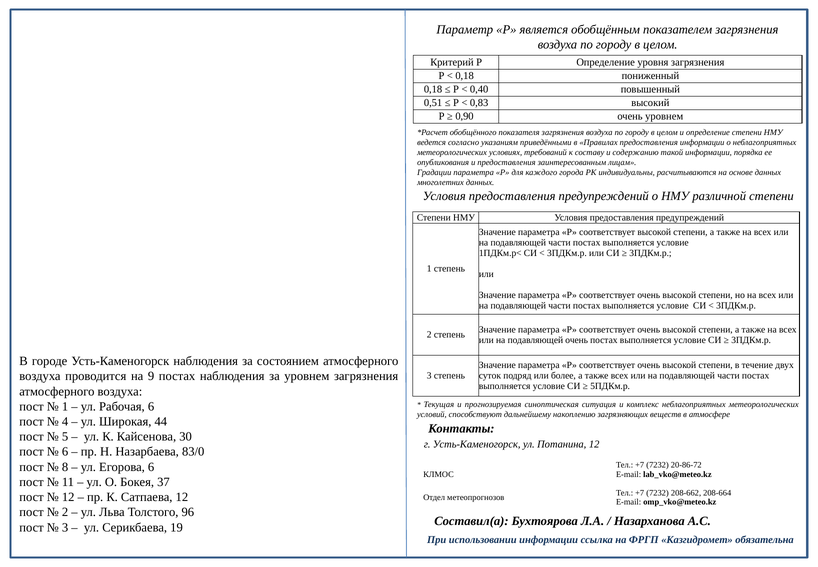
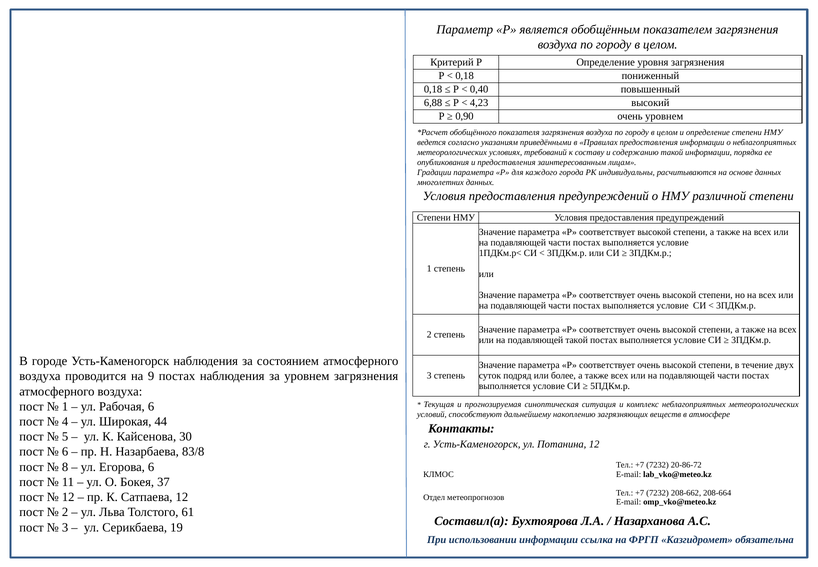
0,51: 0,51 -> 6,88 (433, 103)
0,83: 0,83 -> 4,23 (479, 103)
подавляющей очень: очень -> такой (577, 340)
83/0: 83/0 -> 83/8 (193, 451)
96: 96 -> 61 (188, 512)
